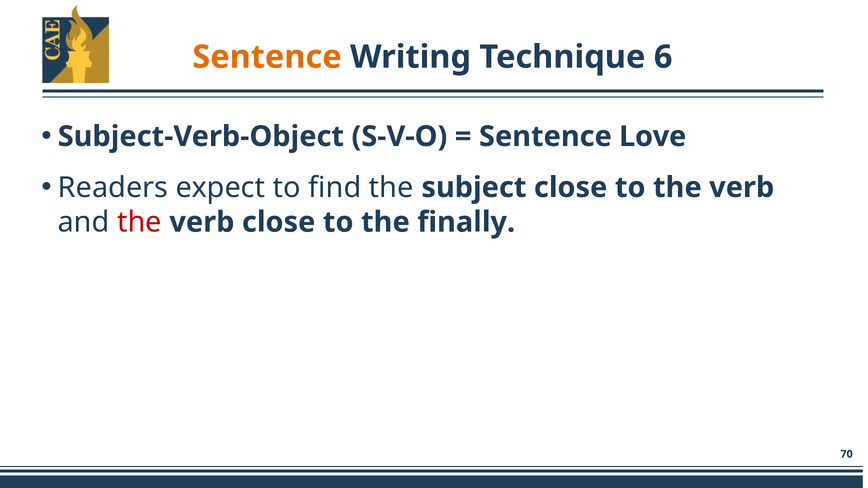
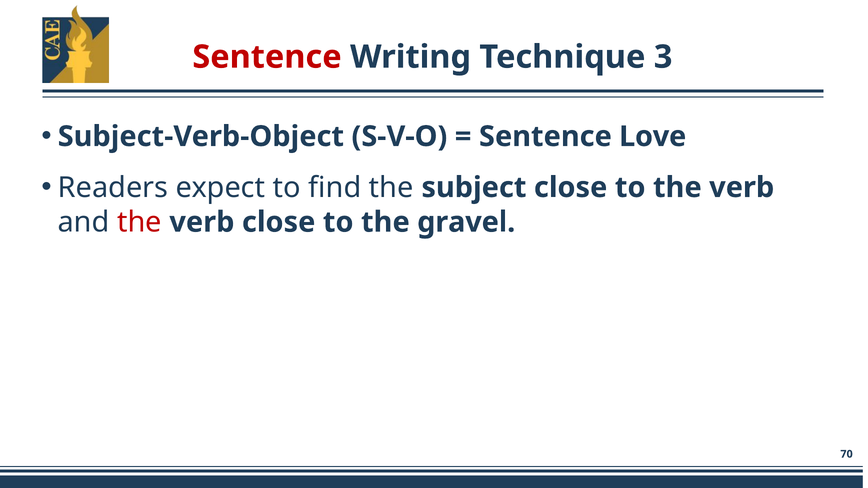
Sentence colour: orange -> red (267, 57)
6: 6 -> 3 (663, 57)
finally: finally -> gravel (466, 222)
